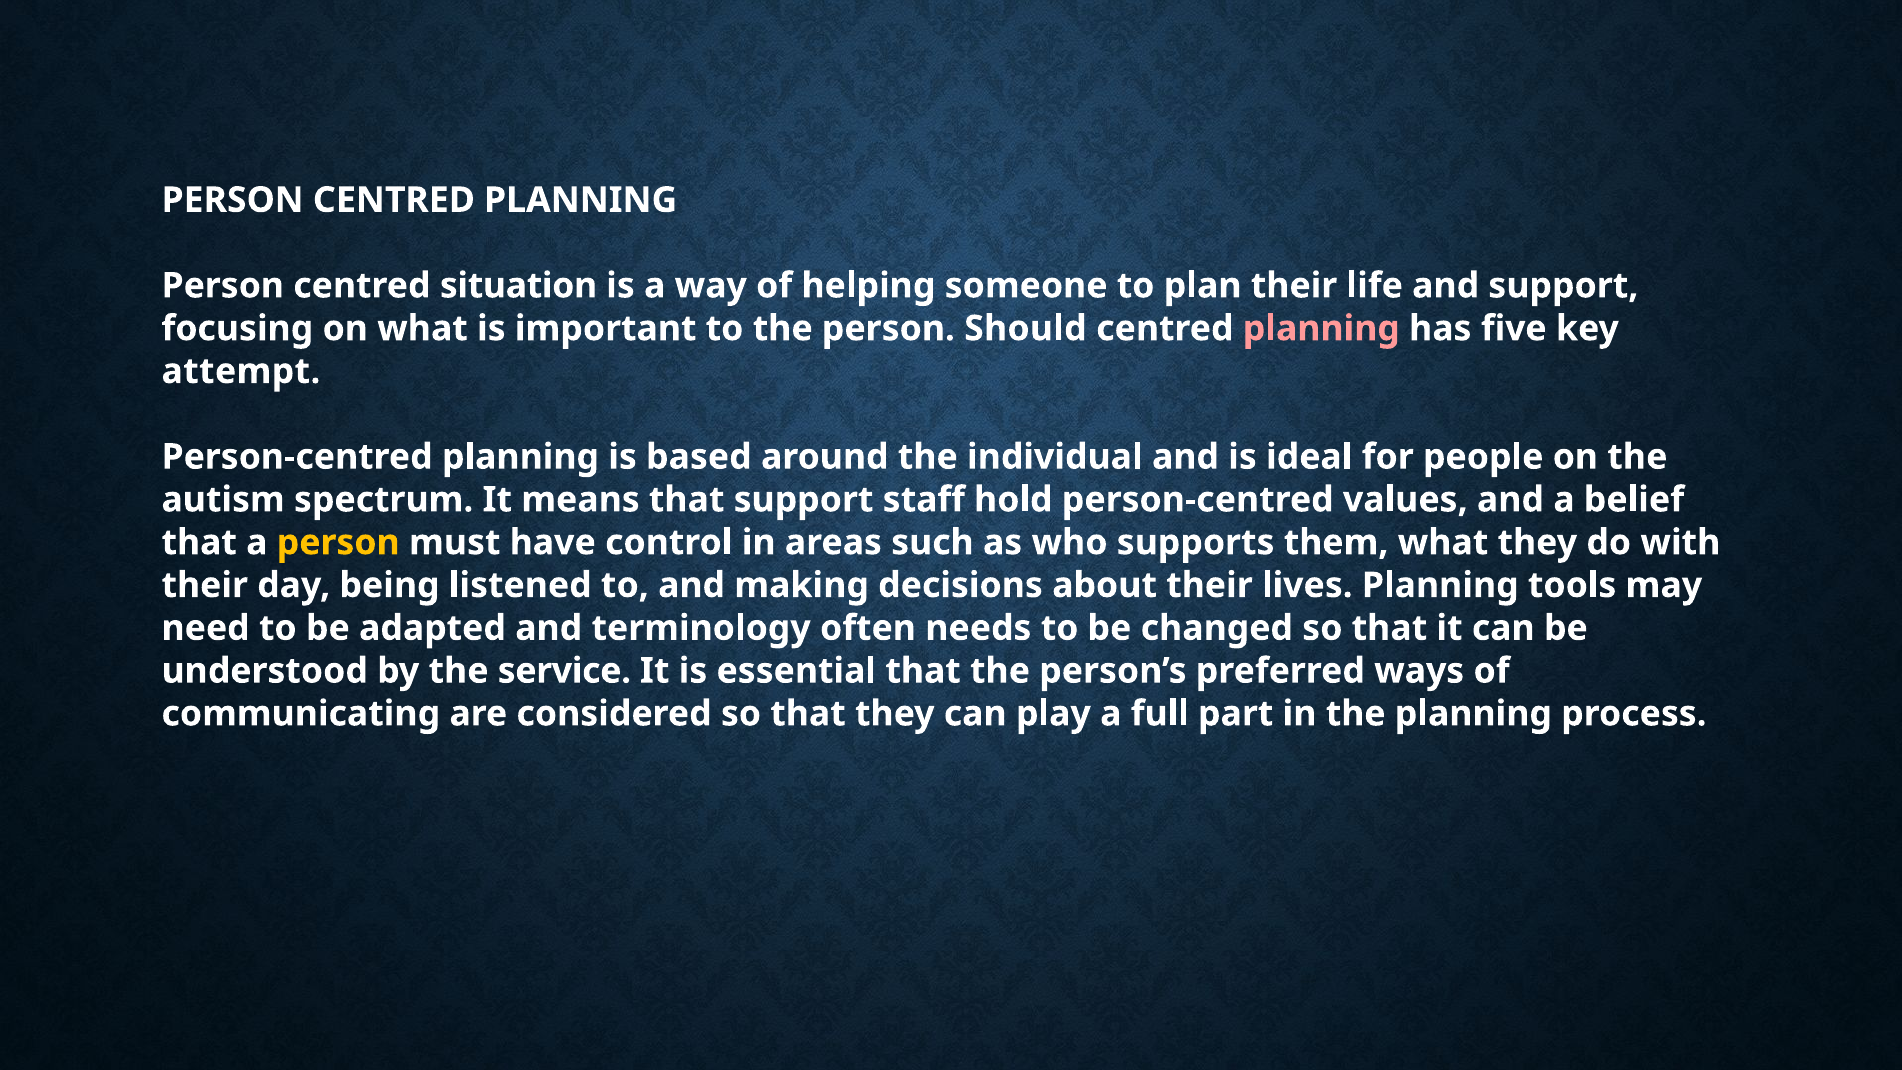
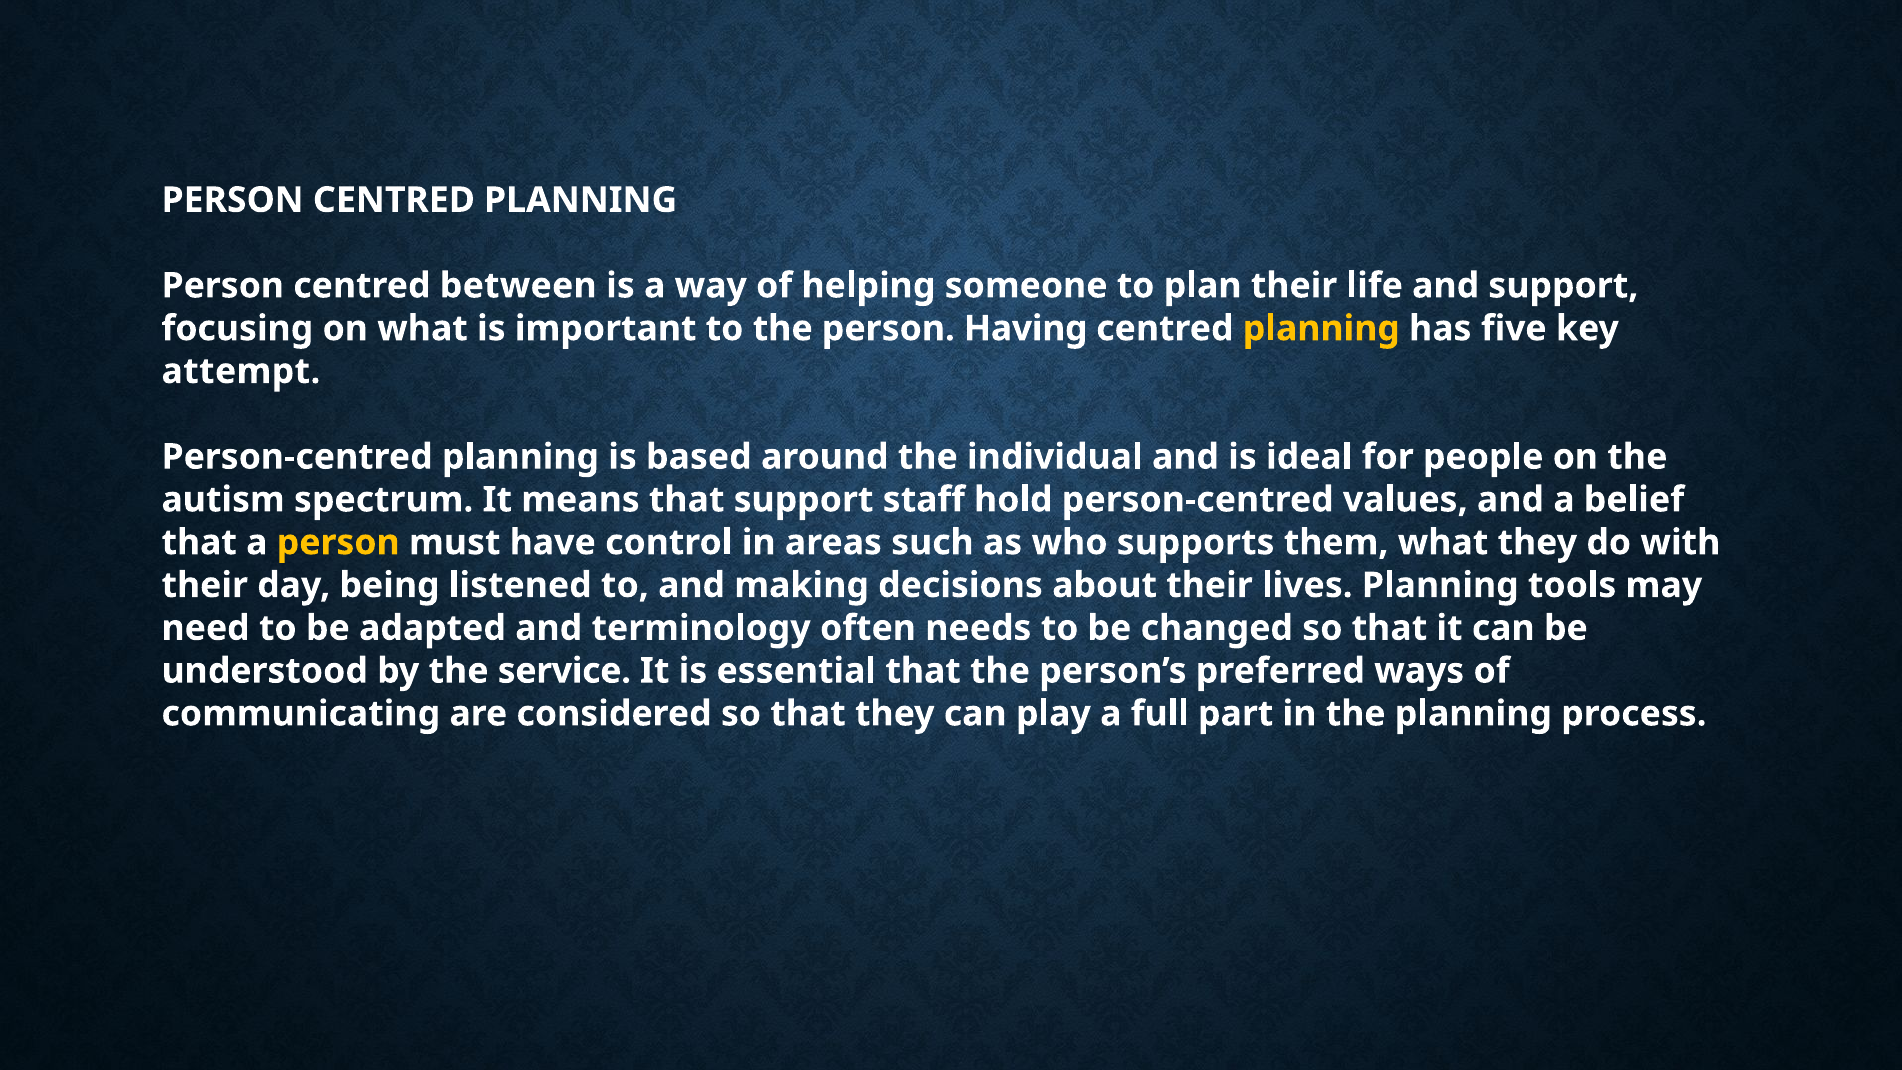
situation: situation -> between (518, 286)
Should: Should -> Having (1026, 328)
planning colour: pink -> yellow (1321, 328)
